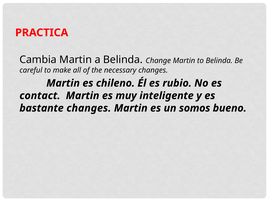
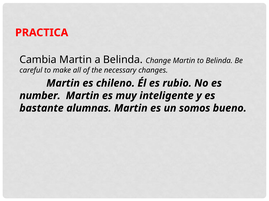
contact: contact -> number (40, 96)
bastante changes: changes -> alumnas (89, 109)
